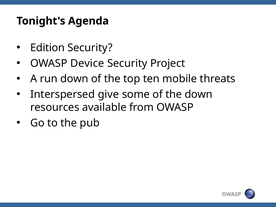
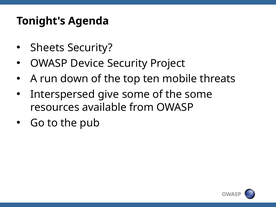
Edition: Edition -> Sheets (47, 48)
the down: down -> some (199, 94)
